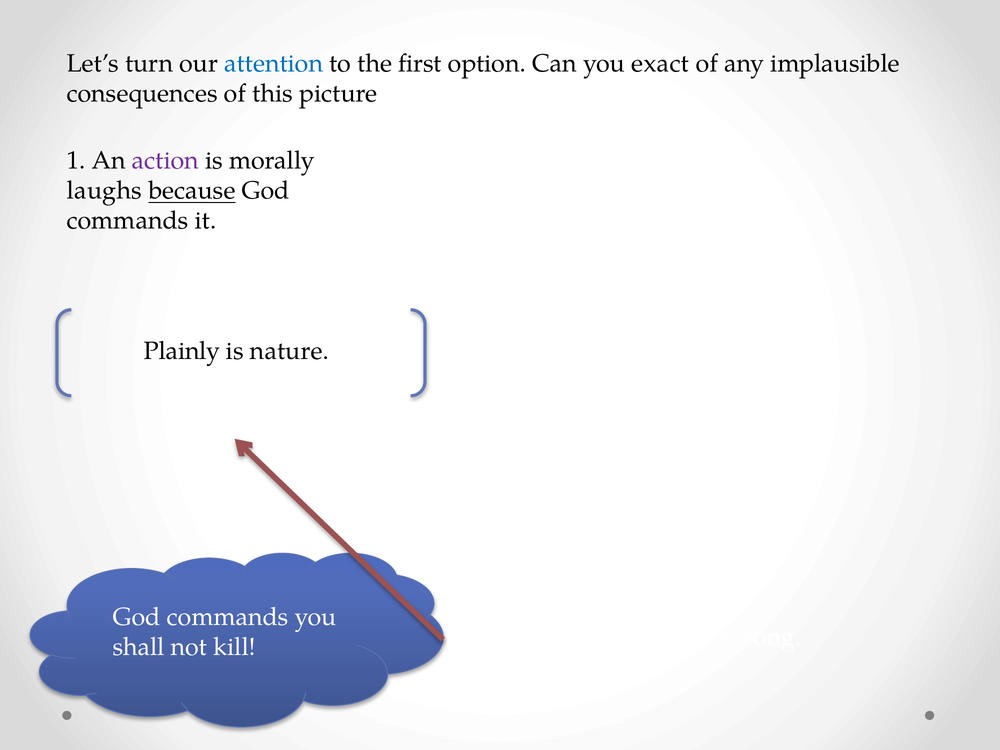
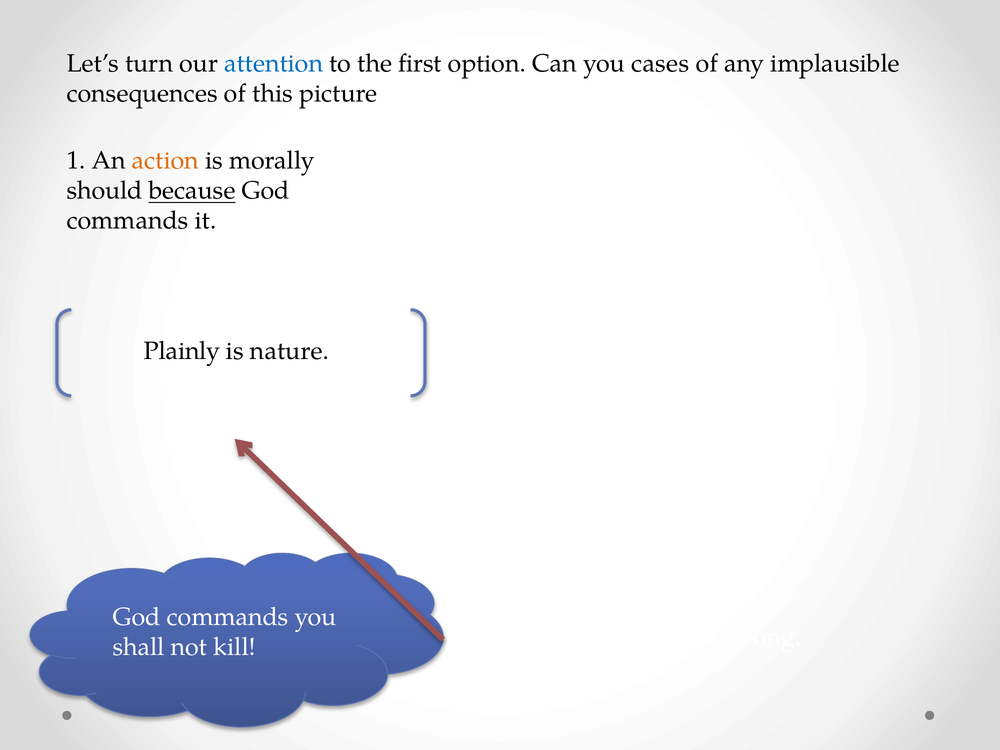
exact: exact -> cases (660, 63)
action colour: purple -> orange (165, 160)
laughs: laughs -> should (105, 190)
